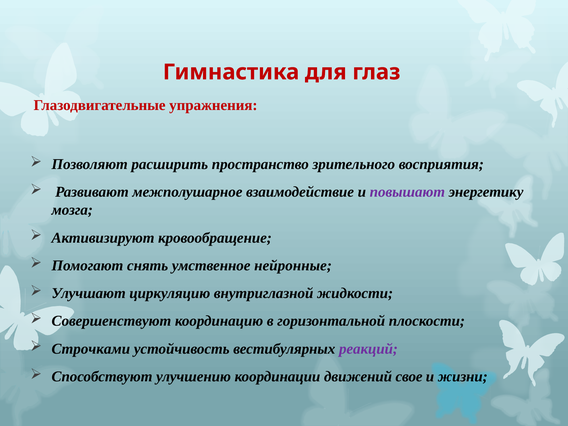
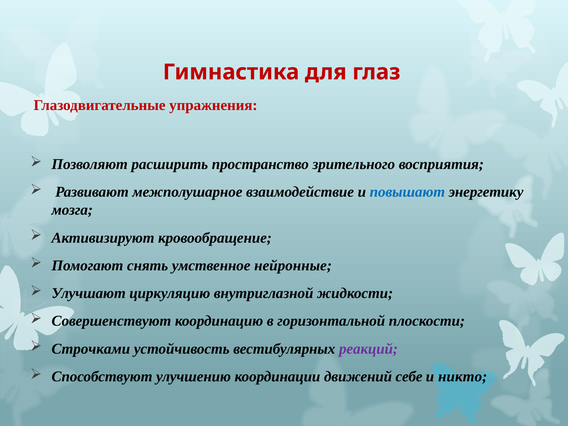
повышают colour: purple -> blue (407, 192)
свое: свое -> себе (409, 377)
жизни: жизни -> никто (463, 377)
